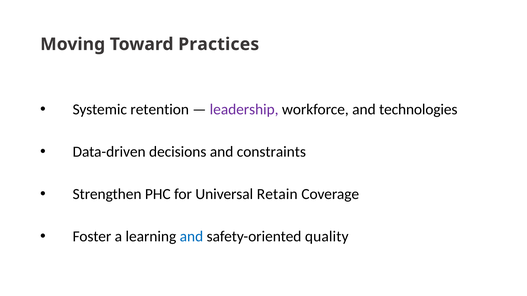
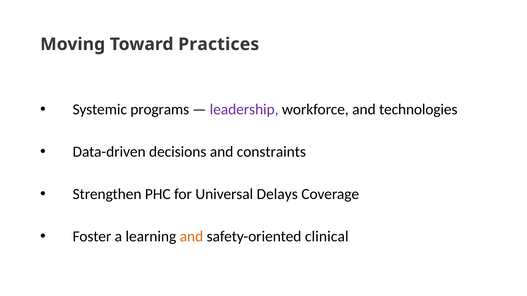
retention: retention -> programs (160, 110)
Retain: Retain -> Delays (277, 194)
and colour: blue -> orange (191, 237)
quality: quality -> clinical (327, 237)
